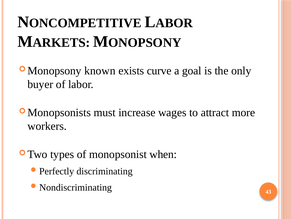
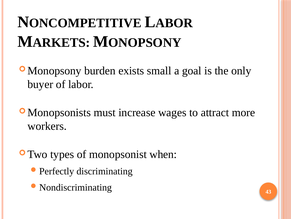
known: known -> burden (100, 70)
curve: curve -> small (159, 70)
